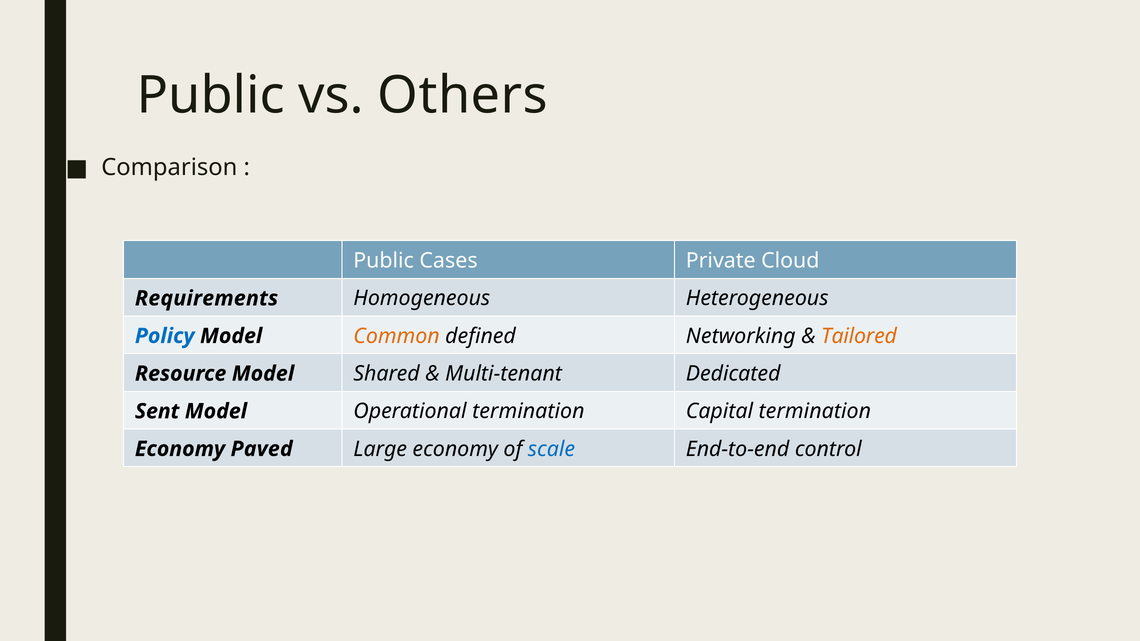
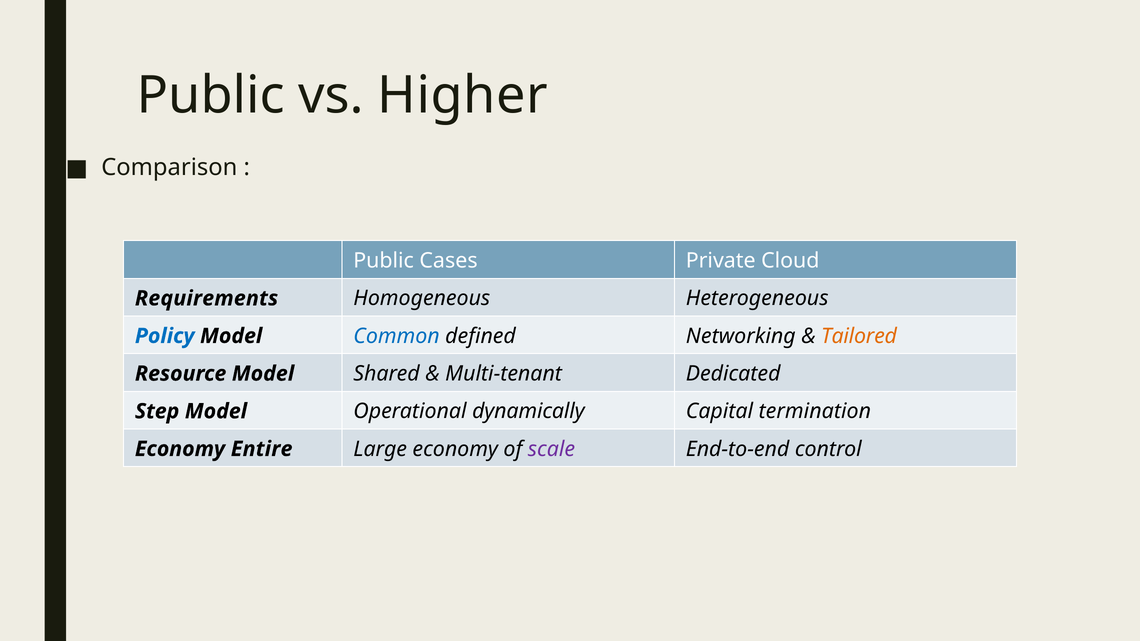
Others: Others -> Higher (463, 96)
Common colour: orange -> blue (397, 336)
Sent: Sent -> Step (157, 411)
Operational termination: termination -> dynamically (528, 411)
Paved: Paved -> Entire (262, 449)
scale colour: blue -> purple (551, 449)
